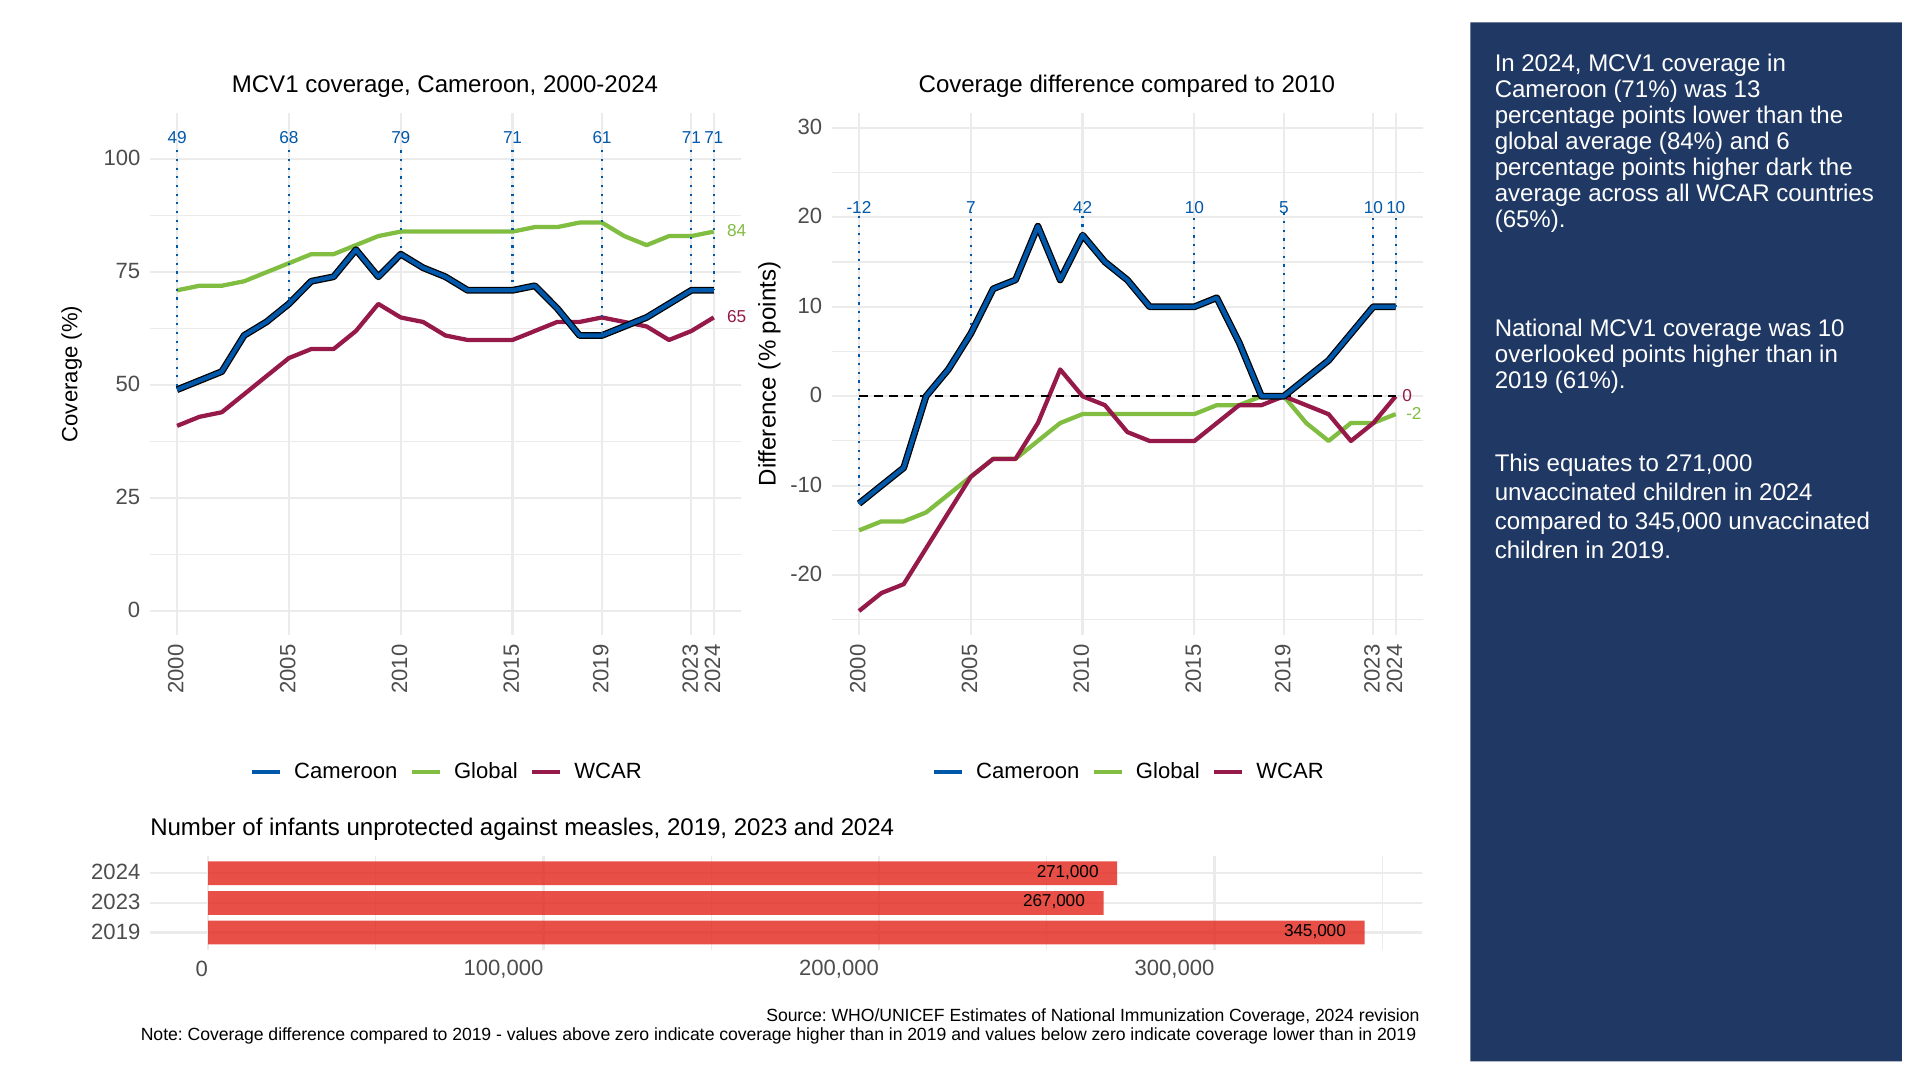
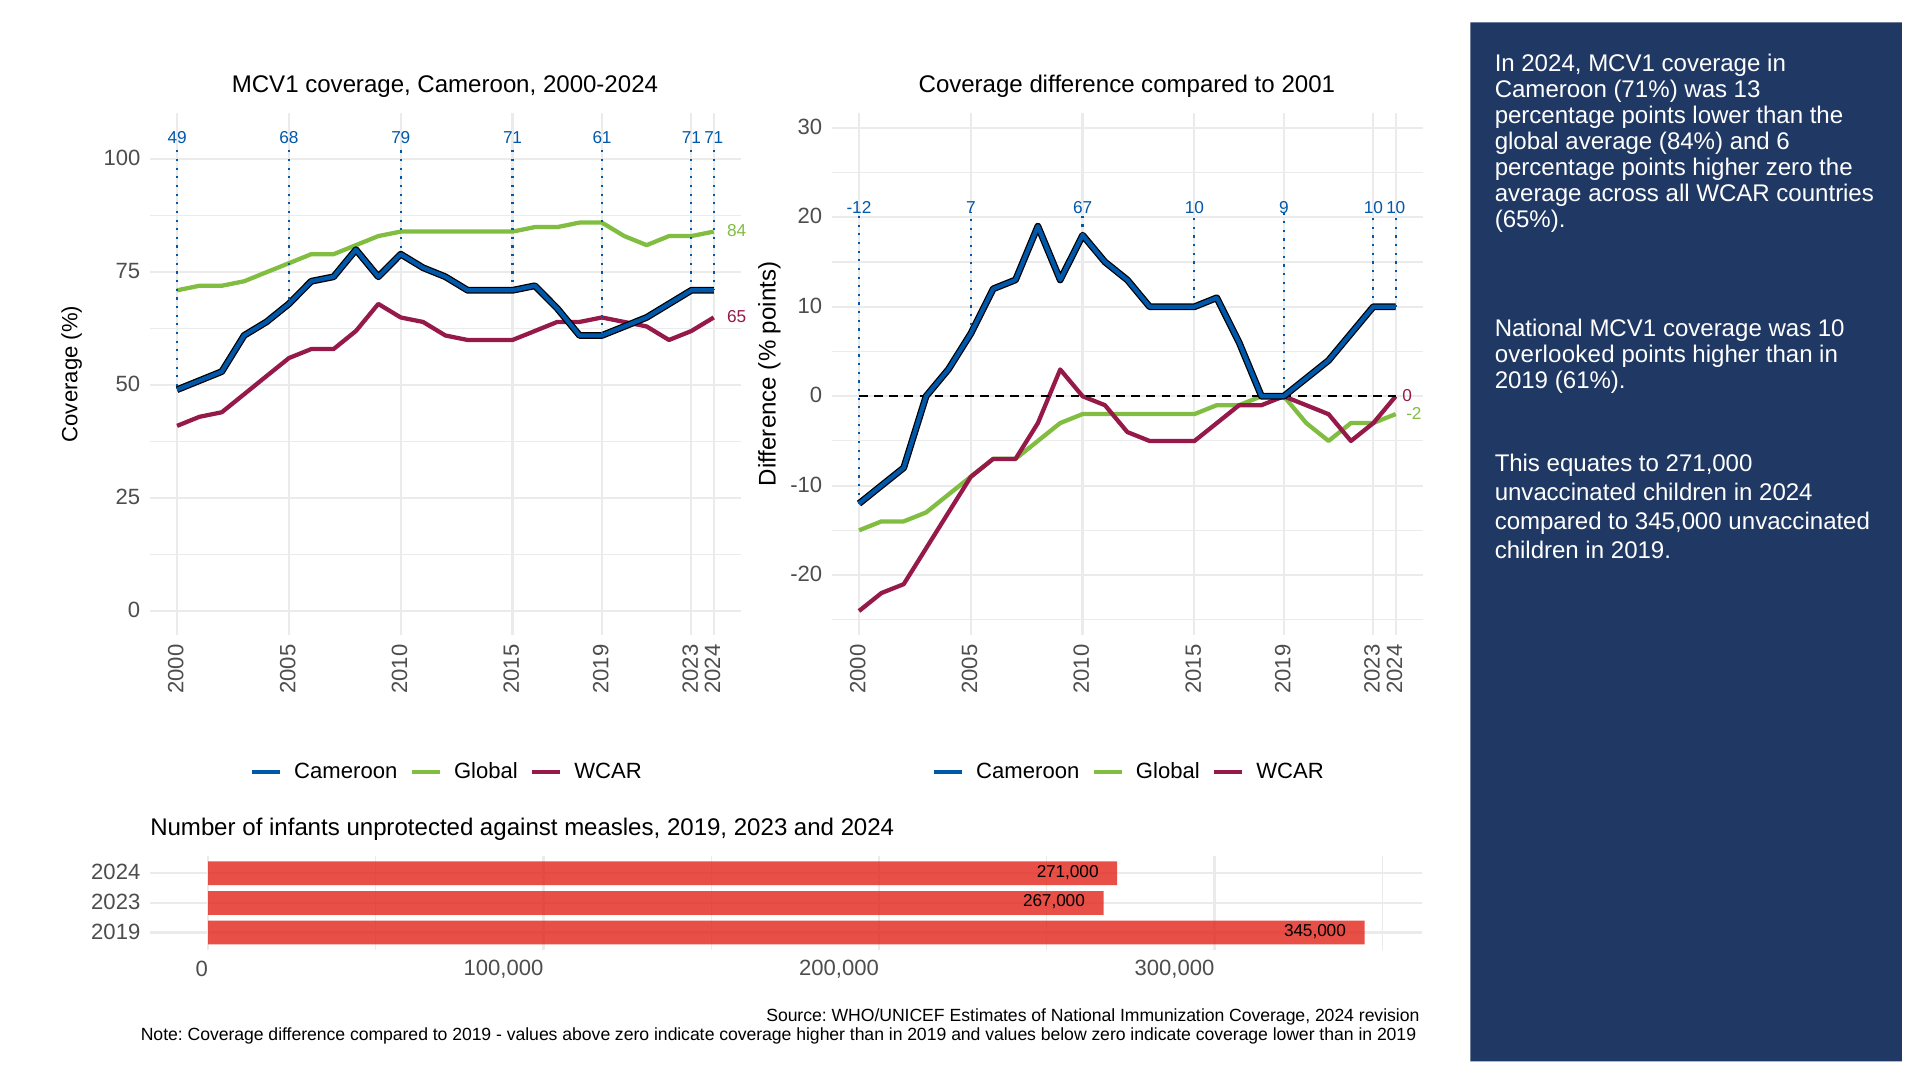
2010: 2010 -> 2001 (1308, 85)
higher dark: dark -> zero (1789, 167)
42: 42 -> 67 (1083, 208)
10 5: 5 -> 9 (1284, 208)
